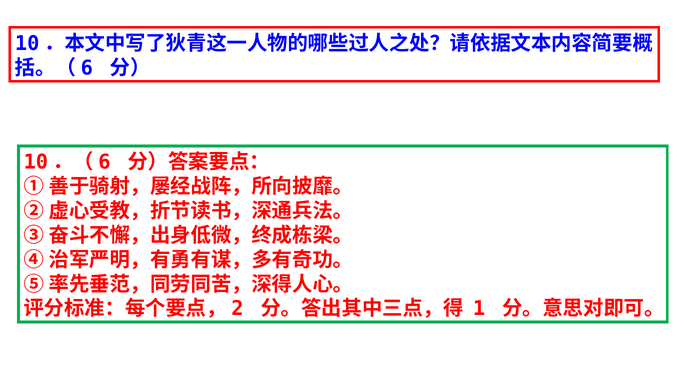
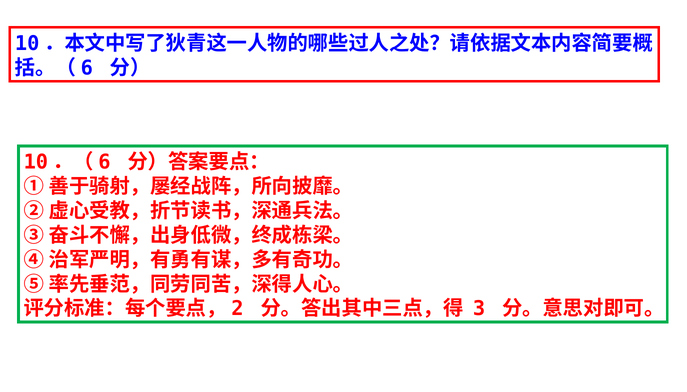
1: 1 -> 3 (479, 309)
